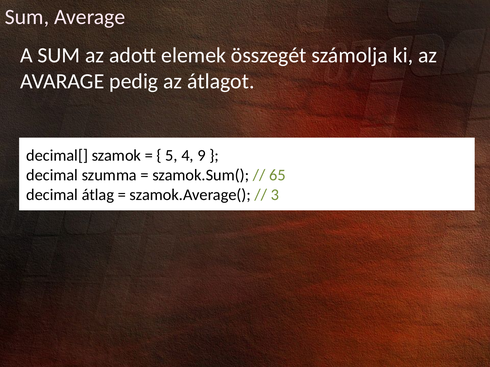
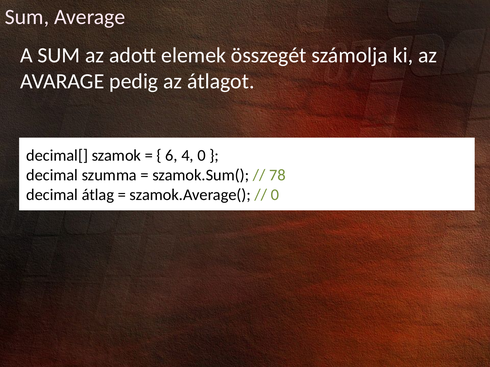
5: 5 -> 6 (172, 156)
4 9: 9 -> 0 (202, 156)
65: 65 -> 78 (278, 175)
3: 3 -> 0 (275, 195)
